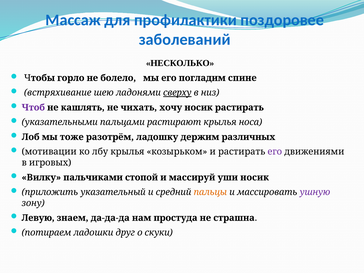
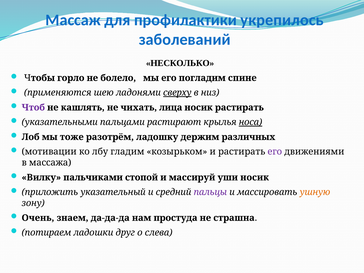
поздоровее: поздоровее -> укрепилось (282, 20)
встряхивание: встряхивание -> применяются (58, 93)
хочу: хочу -> лица (171, 107)
носа underline: none -> present (251, 122)
лбу крылья: крылья -> гладим (127, 152)
игровых: игровых -> массажа (50, 163)
пальцы colour: orange -> purple (210, 192)
ушную colour: purple -> orange (315, 192)
Левую: Левую -> Очень (38, 218)
скуки: скуки -> слева (159, 233)
